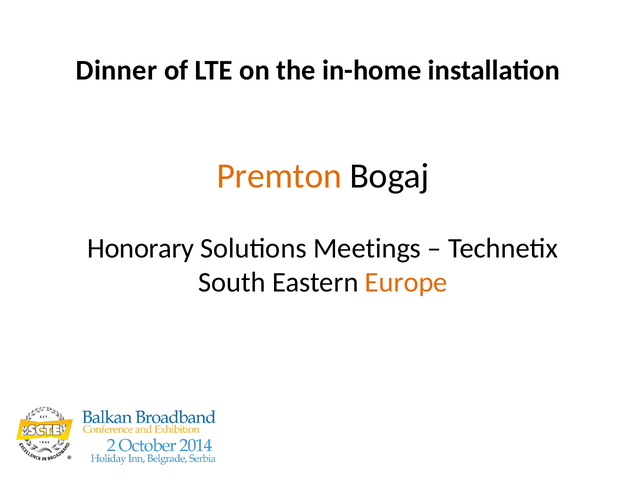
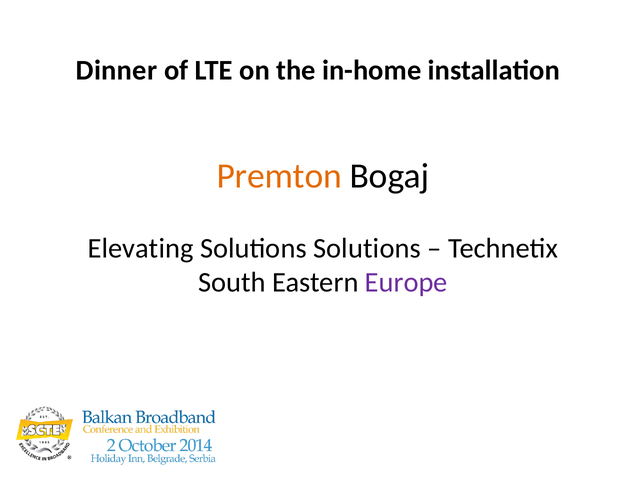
Honorary: Honorary -> Elevating (141, 249)
Solutions Meetings: Meetings -> Solutions (367, 249)
Europe colour: orange -> purple (406, 283)
